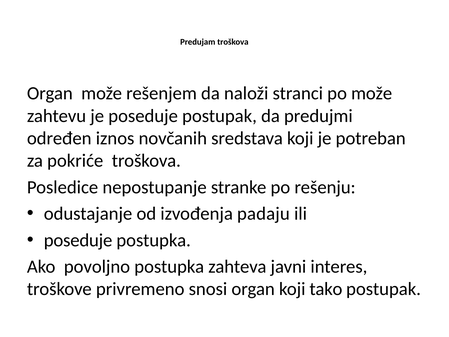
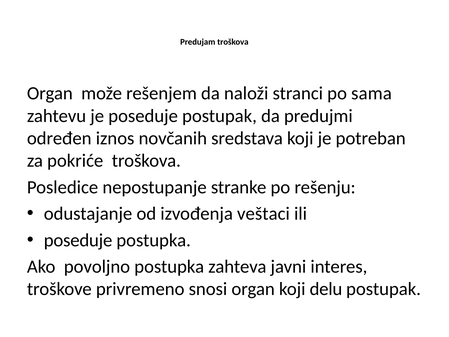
po može: može -> sama (371, 93)
padaju: padaju -> veštaci (263, 214)
tako: tako -> delu (326, 289)
